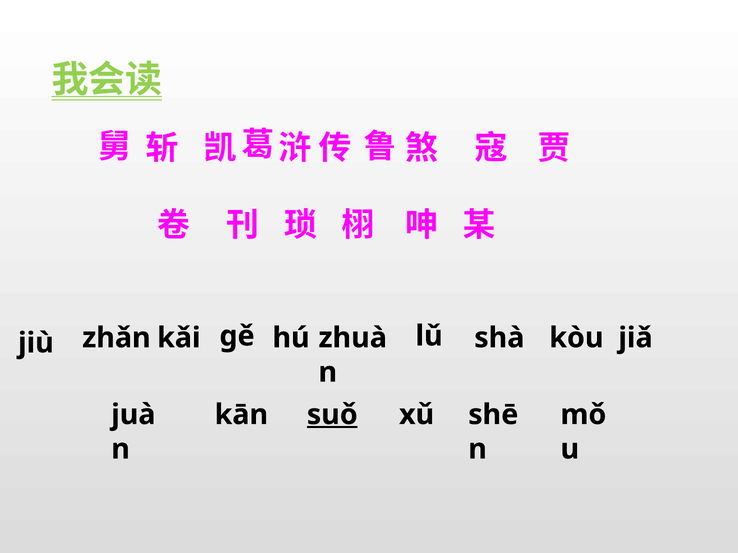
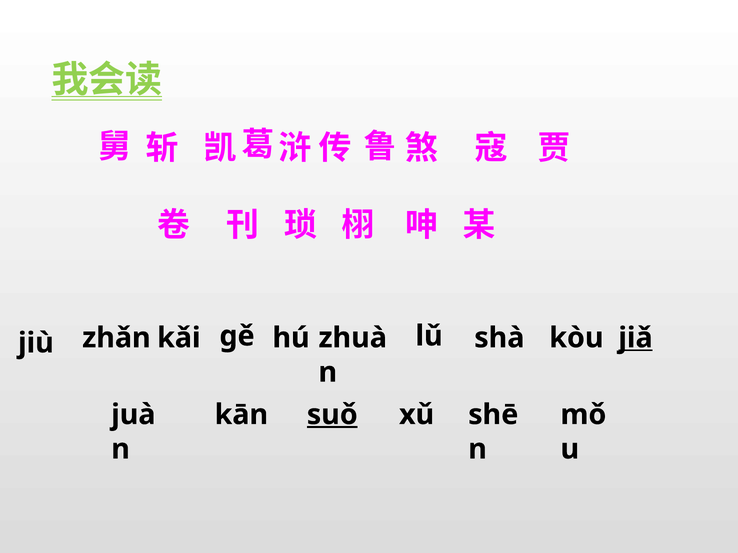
jiǎ underline: none -> present (636, 338)
